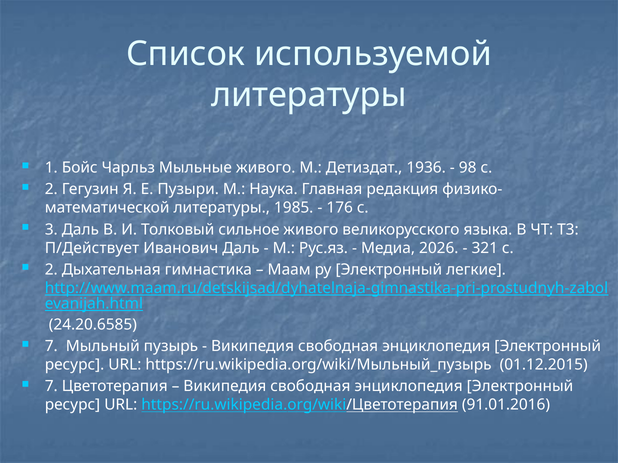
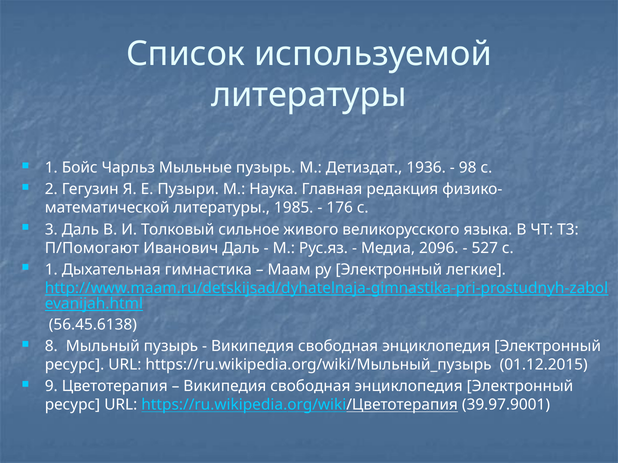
Мыльные живого: живого -> пузырь (266, 168)
П/Действует: П/Действует -> П/Помогают (92, 248)
2026: 2026 -> 2096 (439, 248)
321: 321 -> 527 (485, 248)
2: 2 -> 1 (51, 270)
24.20.6585: 24.20.6585 -> 56.45.6138 (93, 325)
7: 7 -> 8 (51, 347)
7: 7 -> 9 (51, 387)
91.01.2016: 91.01.2016 -> 39.97.9001 (506, 405)
